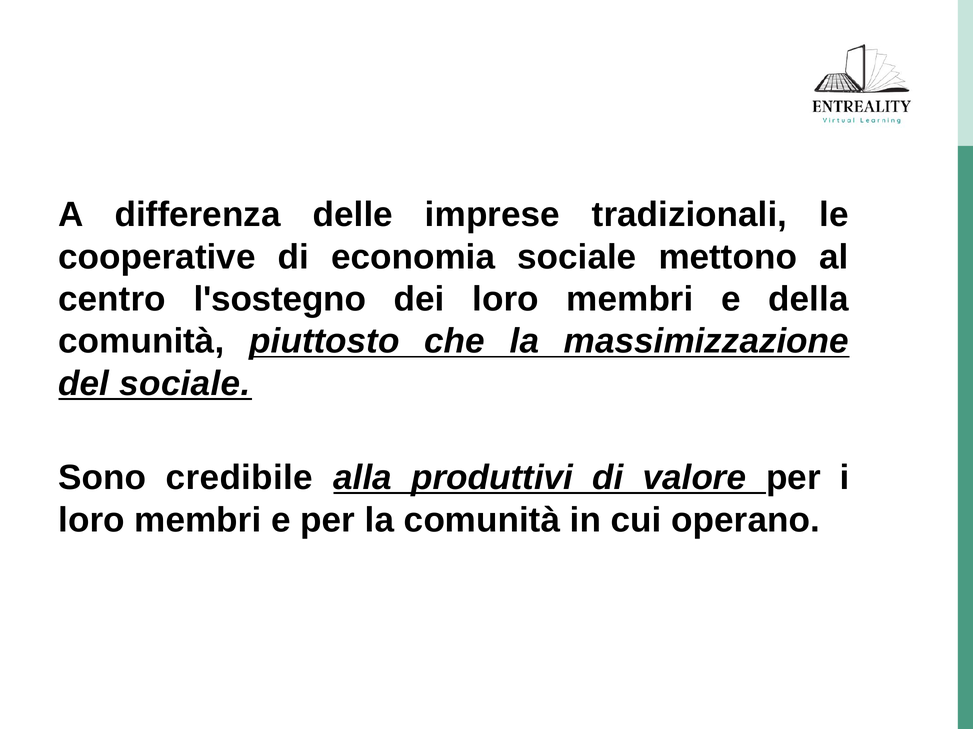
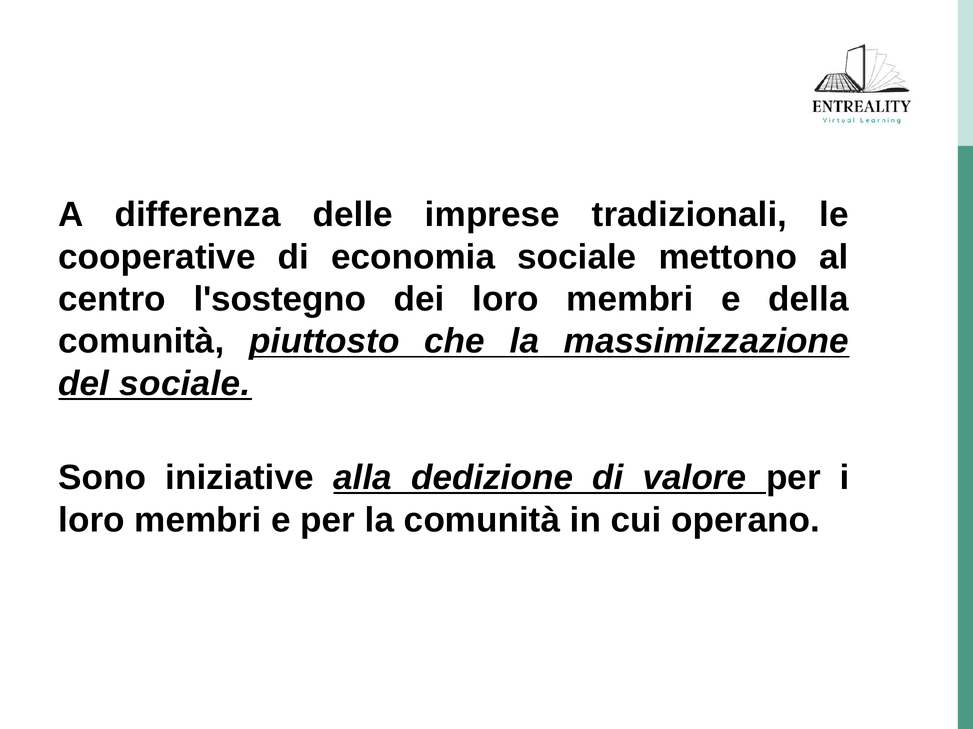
credibile: credibile -> iniziative (240, 478)
produttivi: produttivi -> dedizione (492, 478)
